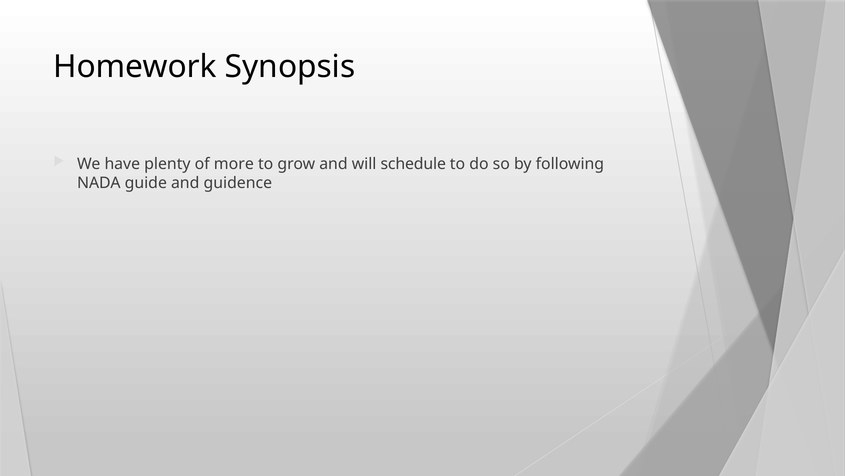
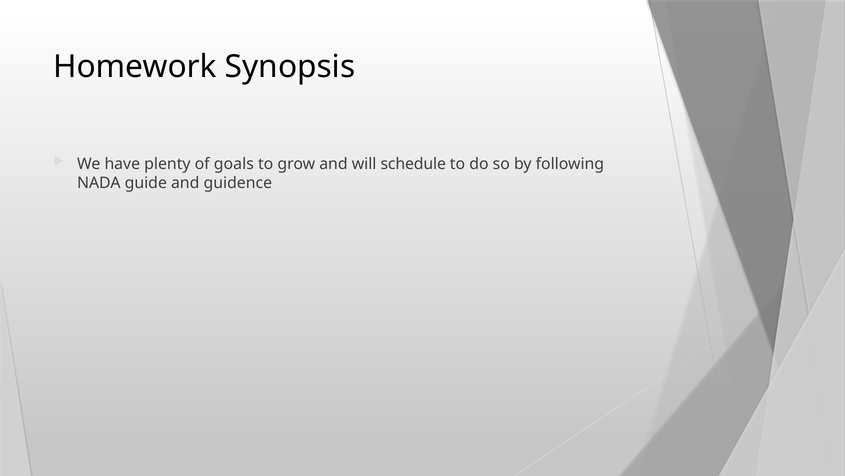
more: more -> goals (234, 164)
